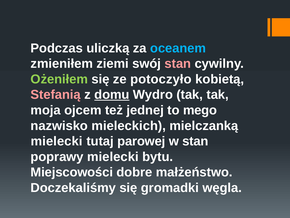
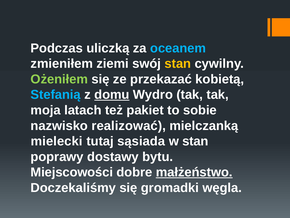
stan colour: pink -> yellow (178, 64)
potoczyło: potoczyło -> przekazać (161, 79)
Stefanią colour: pink -> light blue (56, 94)
ojcem: ojcem -> latach (83, 110)
jednej: jednej -> pakiet (145, 110)
mego: mego -> sobie (200, 110)
mieleckich: mieleckich -> realizować (129, 125)
parowej: parowej -> sąsiada (141, 141)
poprawy mielecki: mielecki -> dostawy (113, 156)
małżeństwo underline: none -> present (194, 172)
